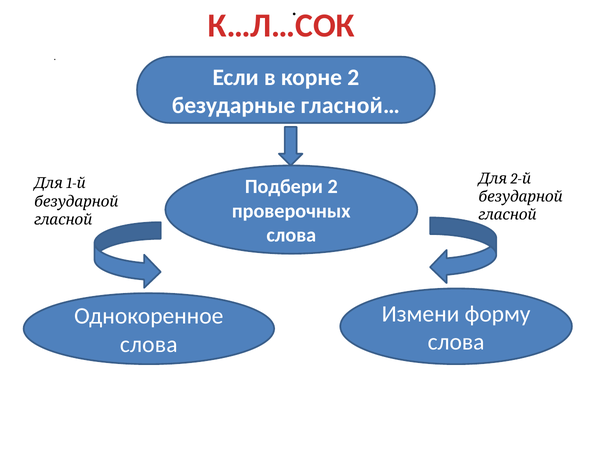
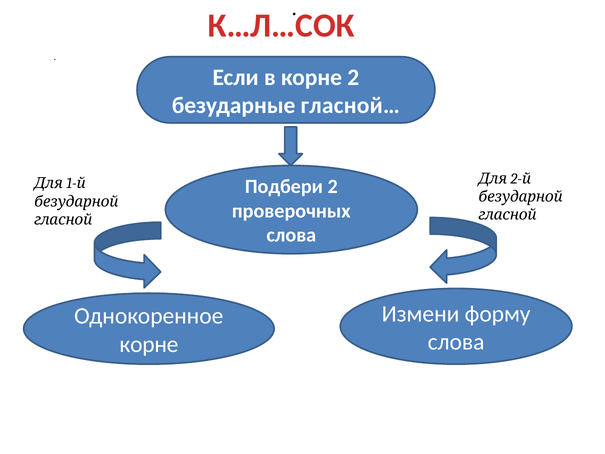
слова: слова -> корне (149, 344)
